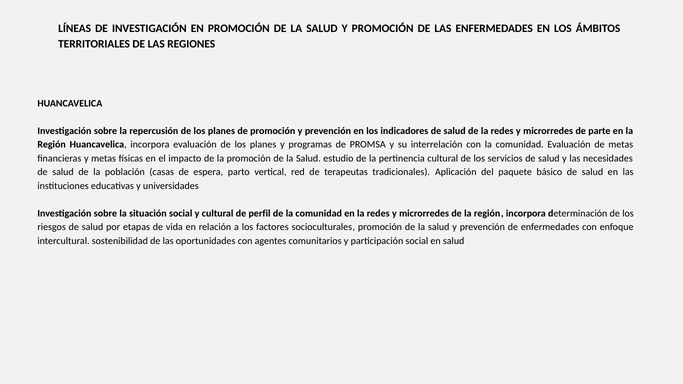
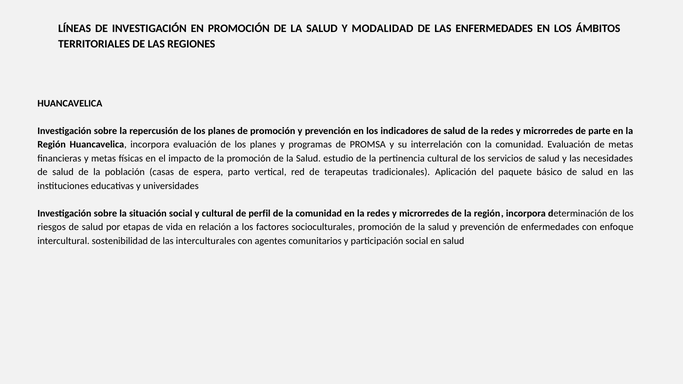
Y PROMOCIÓN: PROMOCIÓN -> MODALIDAD (383, 29)
oportunidades: oportunidades -> interculturales (206, 241)
